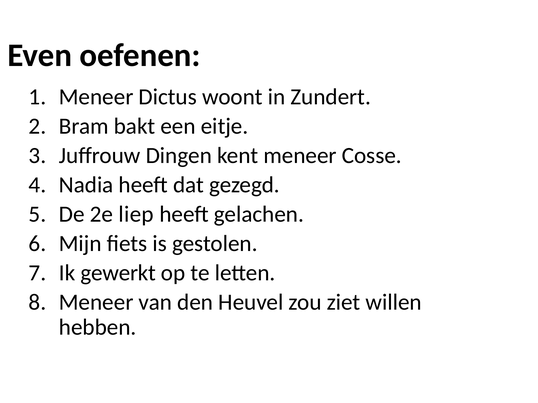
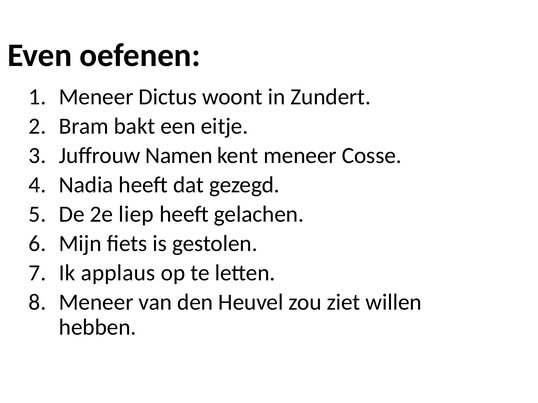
Dingen: Dingen -> Namen (179, 156)
gewerkt: gewerkt -> applaus (118, 273)
